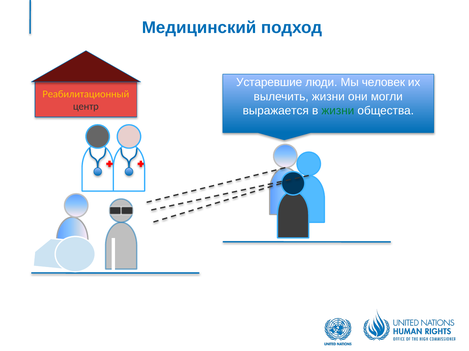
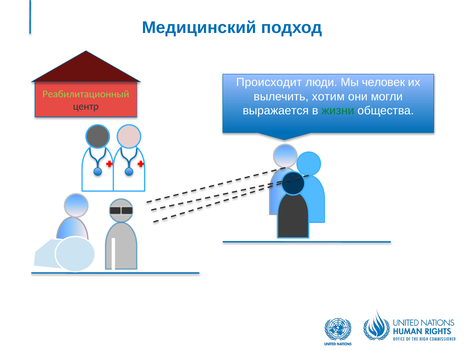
Устаревшие: Устаревшие -> Происходит (269, 83)
Реабилитационный colour: yellow -> light green (86, 94)
вылечить жизни: жизни -> хотим (328, 97)
